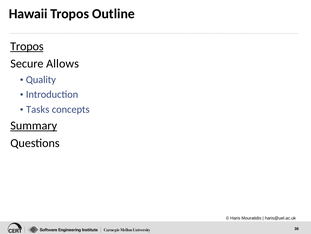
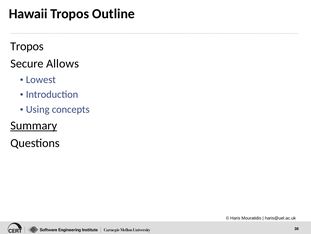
Tropos underline: present -> none (27, 46)
Quality: Quality -> Lowest (41, 79)
Tasks: Tasks -> Using (38, 109)
